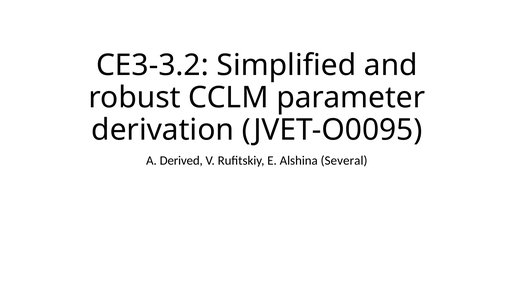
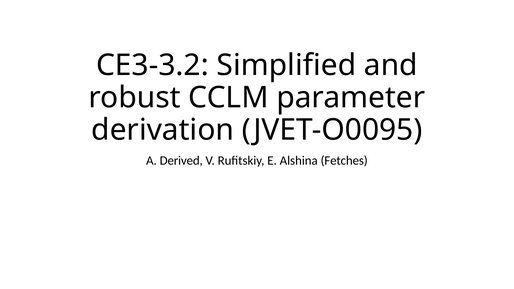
Several: Several -> Fetches (344, 161)
